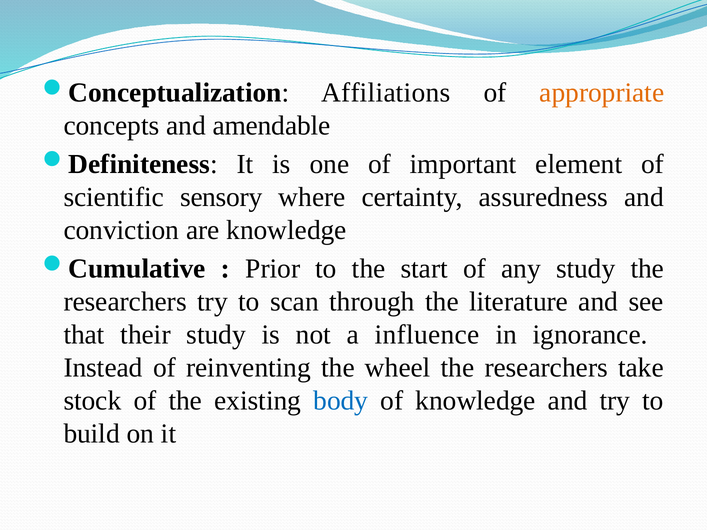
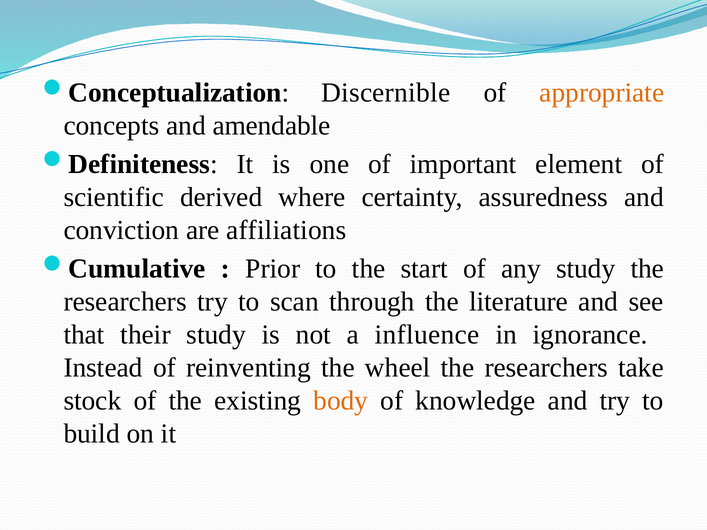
Affiliations: Affiliations -> Discernible (386, 93)
sensory: sensory -> derived (221, 197)
are knowledge: knowledge -> affiliations (286, 230)
body colour: blue -> orange (341, 401)
